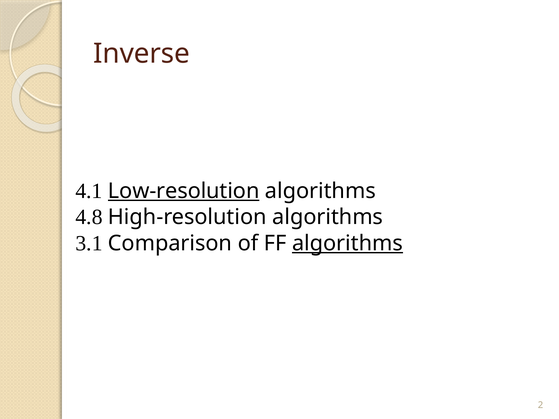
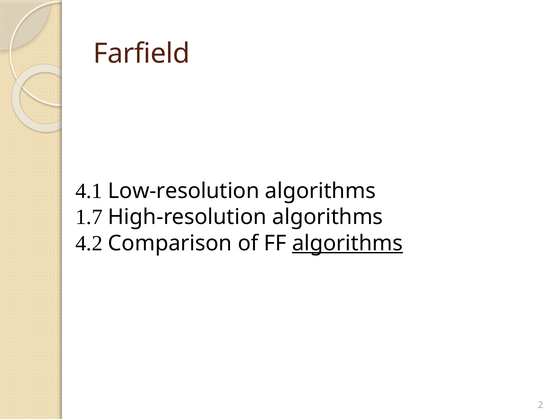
Inverse: Inverse -> Farfield (142, 54)
Low-resolution underline: present -> none (184, 191)
4.8: 4.8 -> 1.7 (89, 217)
3.1: 3.1 -> 4.2 (89, 243)
